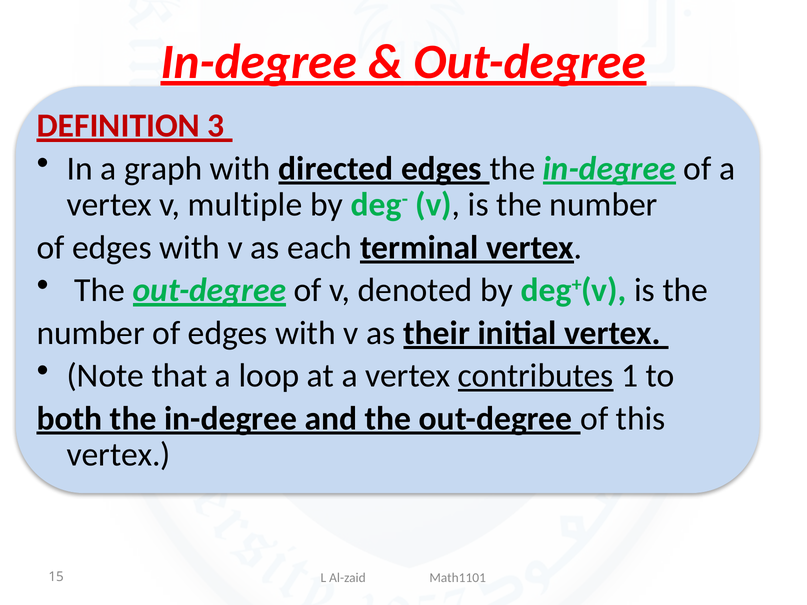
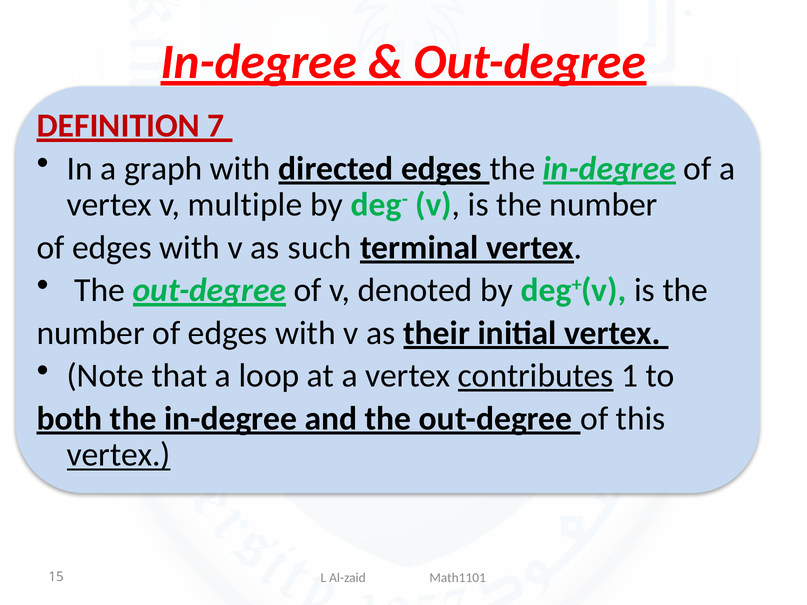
3: 3 -> 7 (216, 126)
each: each -> such (319, 248)
vertex underline: none -> present (119, 455)
